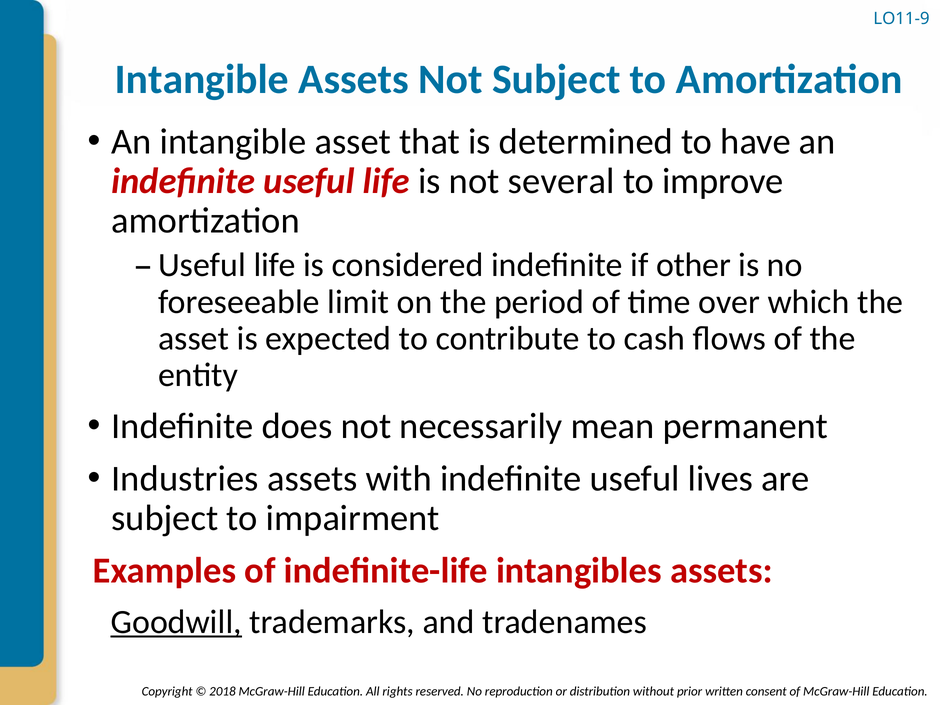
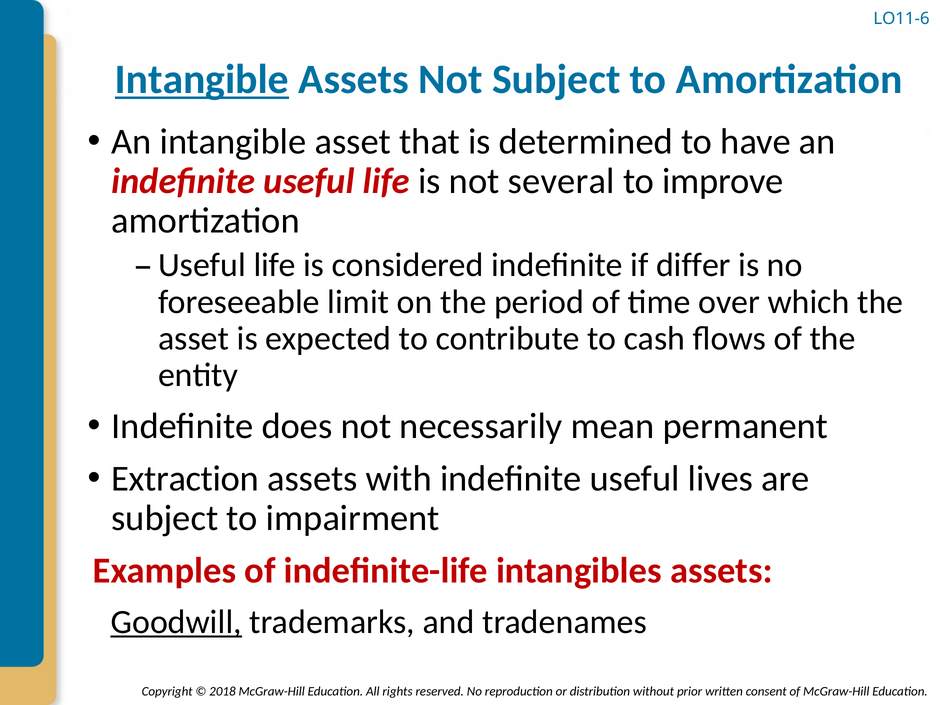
LO11-9: LO11-9 -> LO11-6 (902, 19)
Intangible underline: none -> present (202, 80)
other: other -> differ (693, 265)
Industries: Industries -> Extraction (185, 479)
